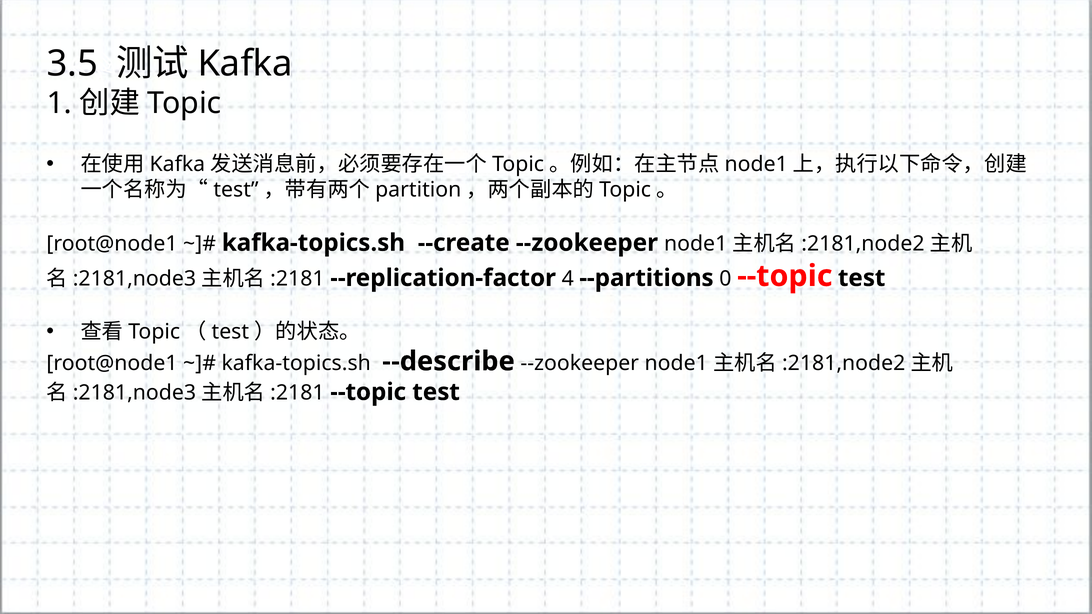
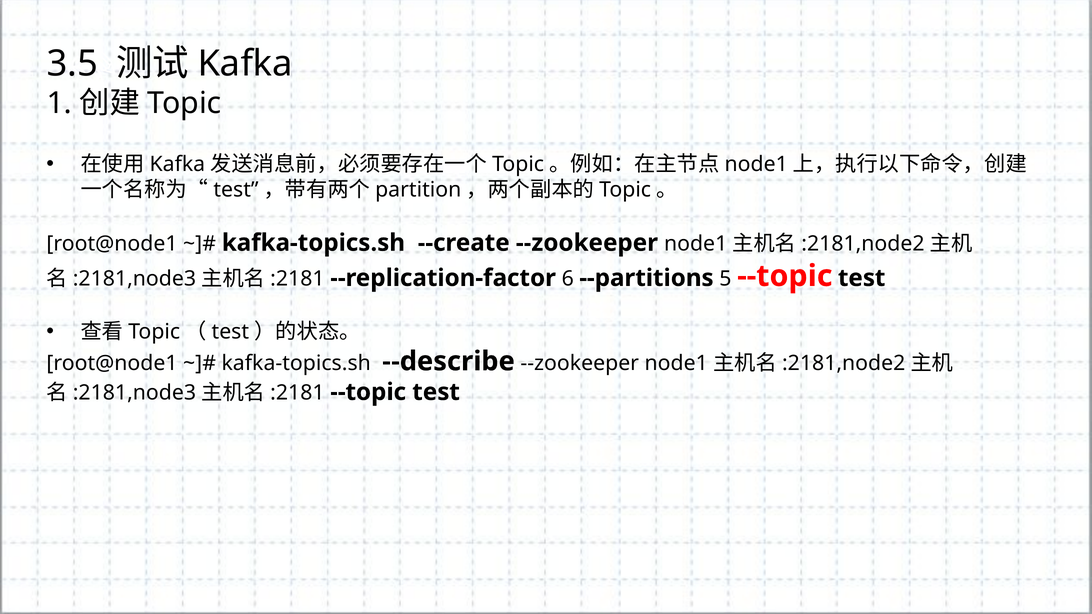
4: 4 -> 6 (568, 279)
0: 0 -> 5 (725, 279)
